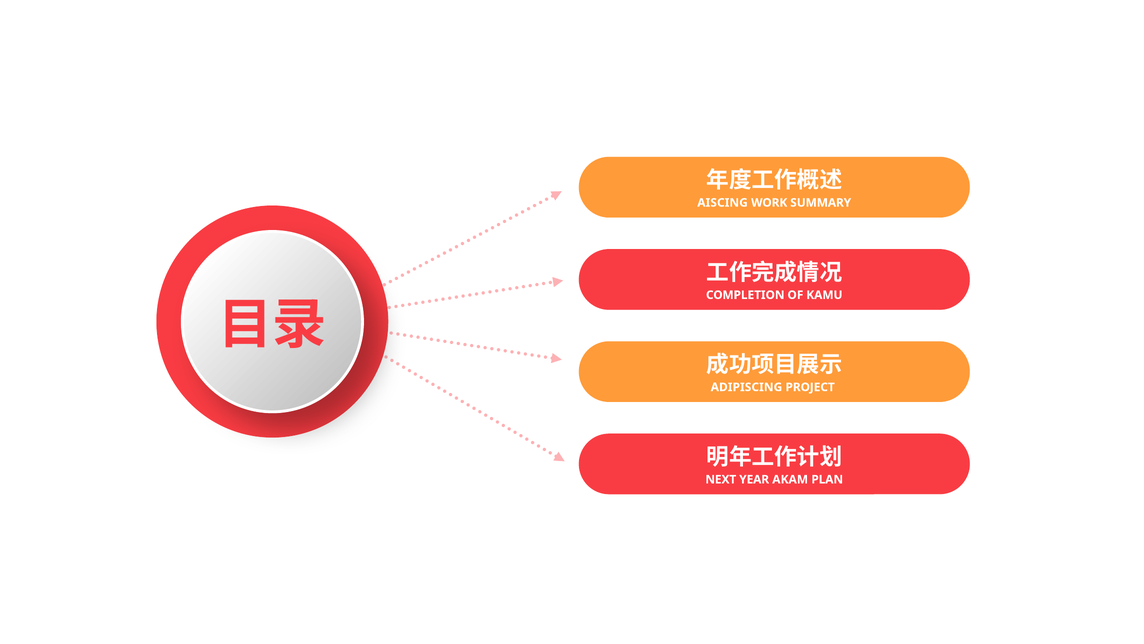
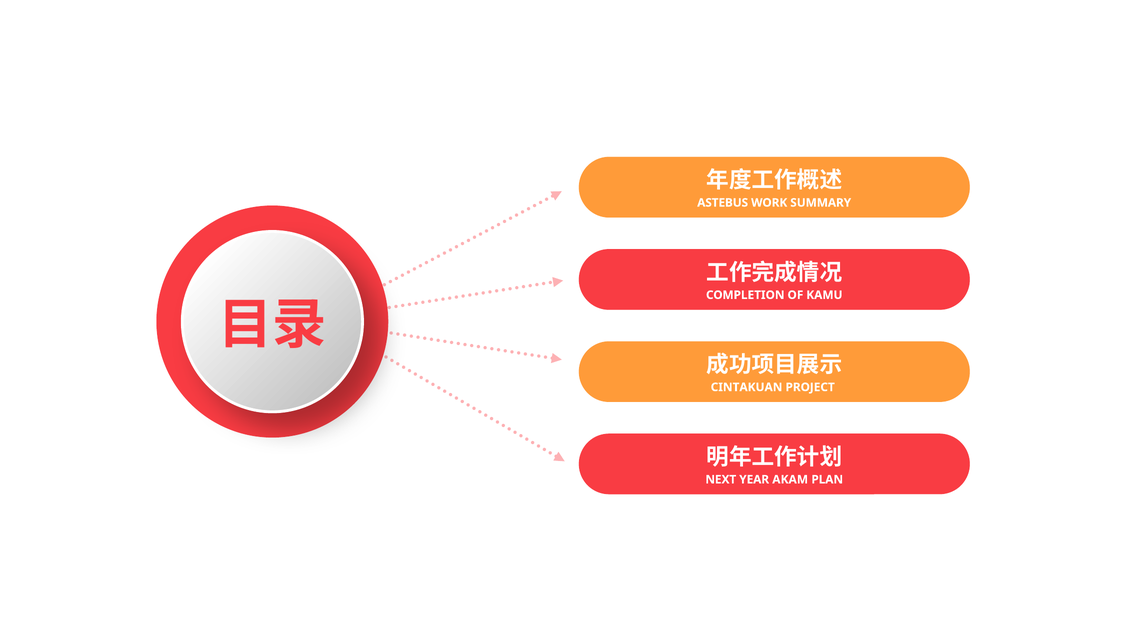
AISCING: AISCING -> ASTEBUS (723, 203)
ADIPISCING: ADIPISCING -> CINTAKUAN (747, 387)
